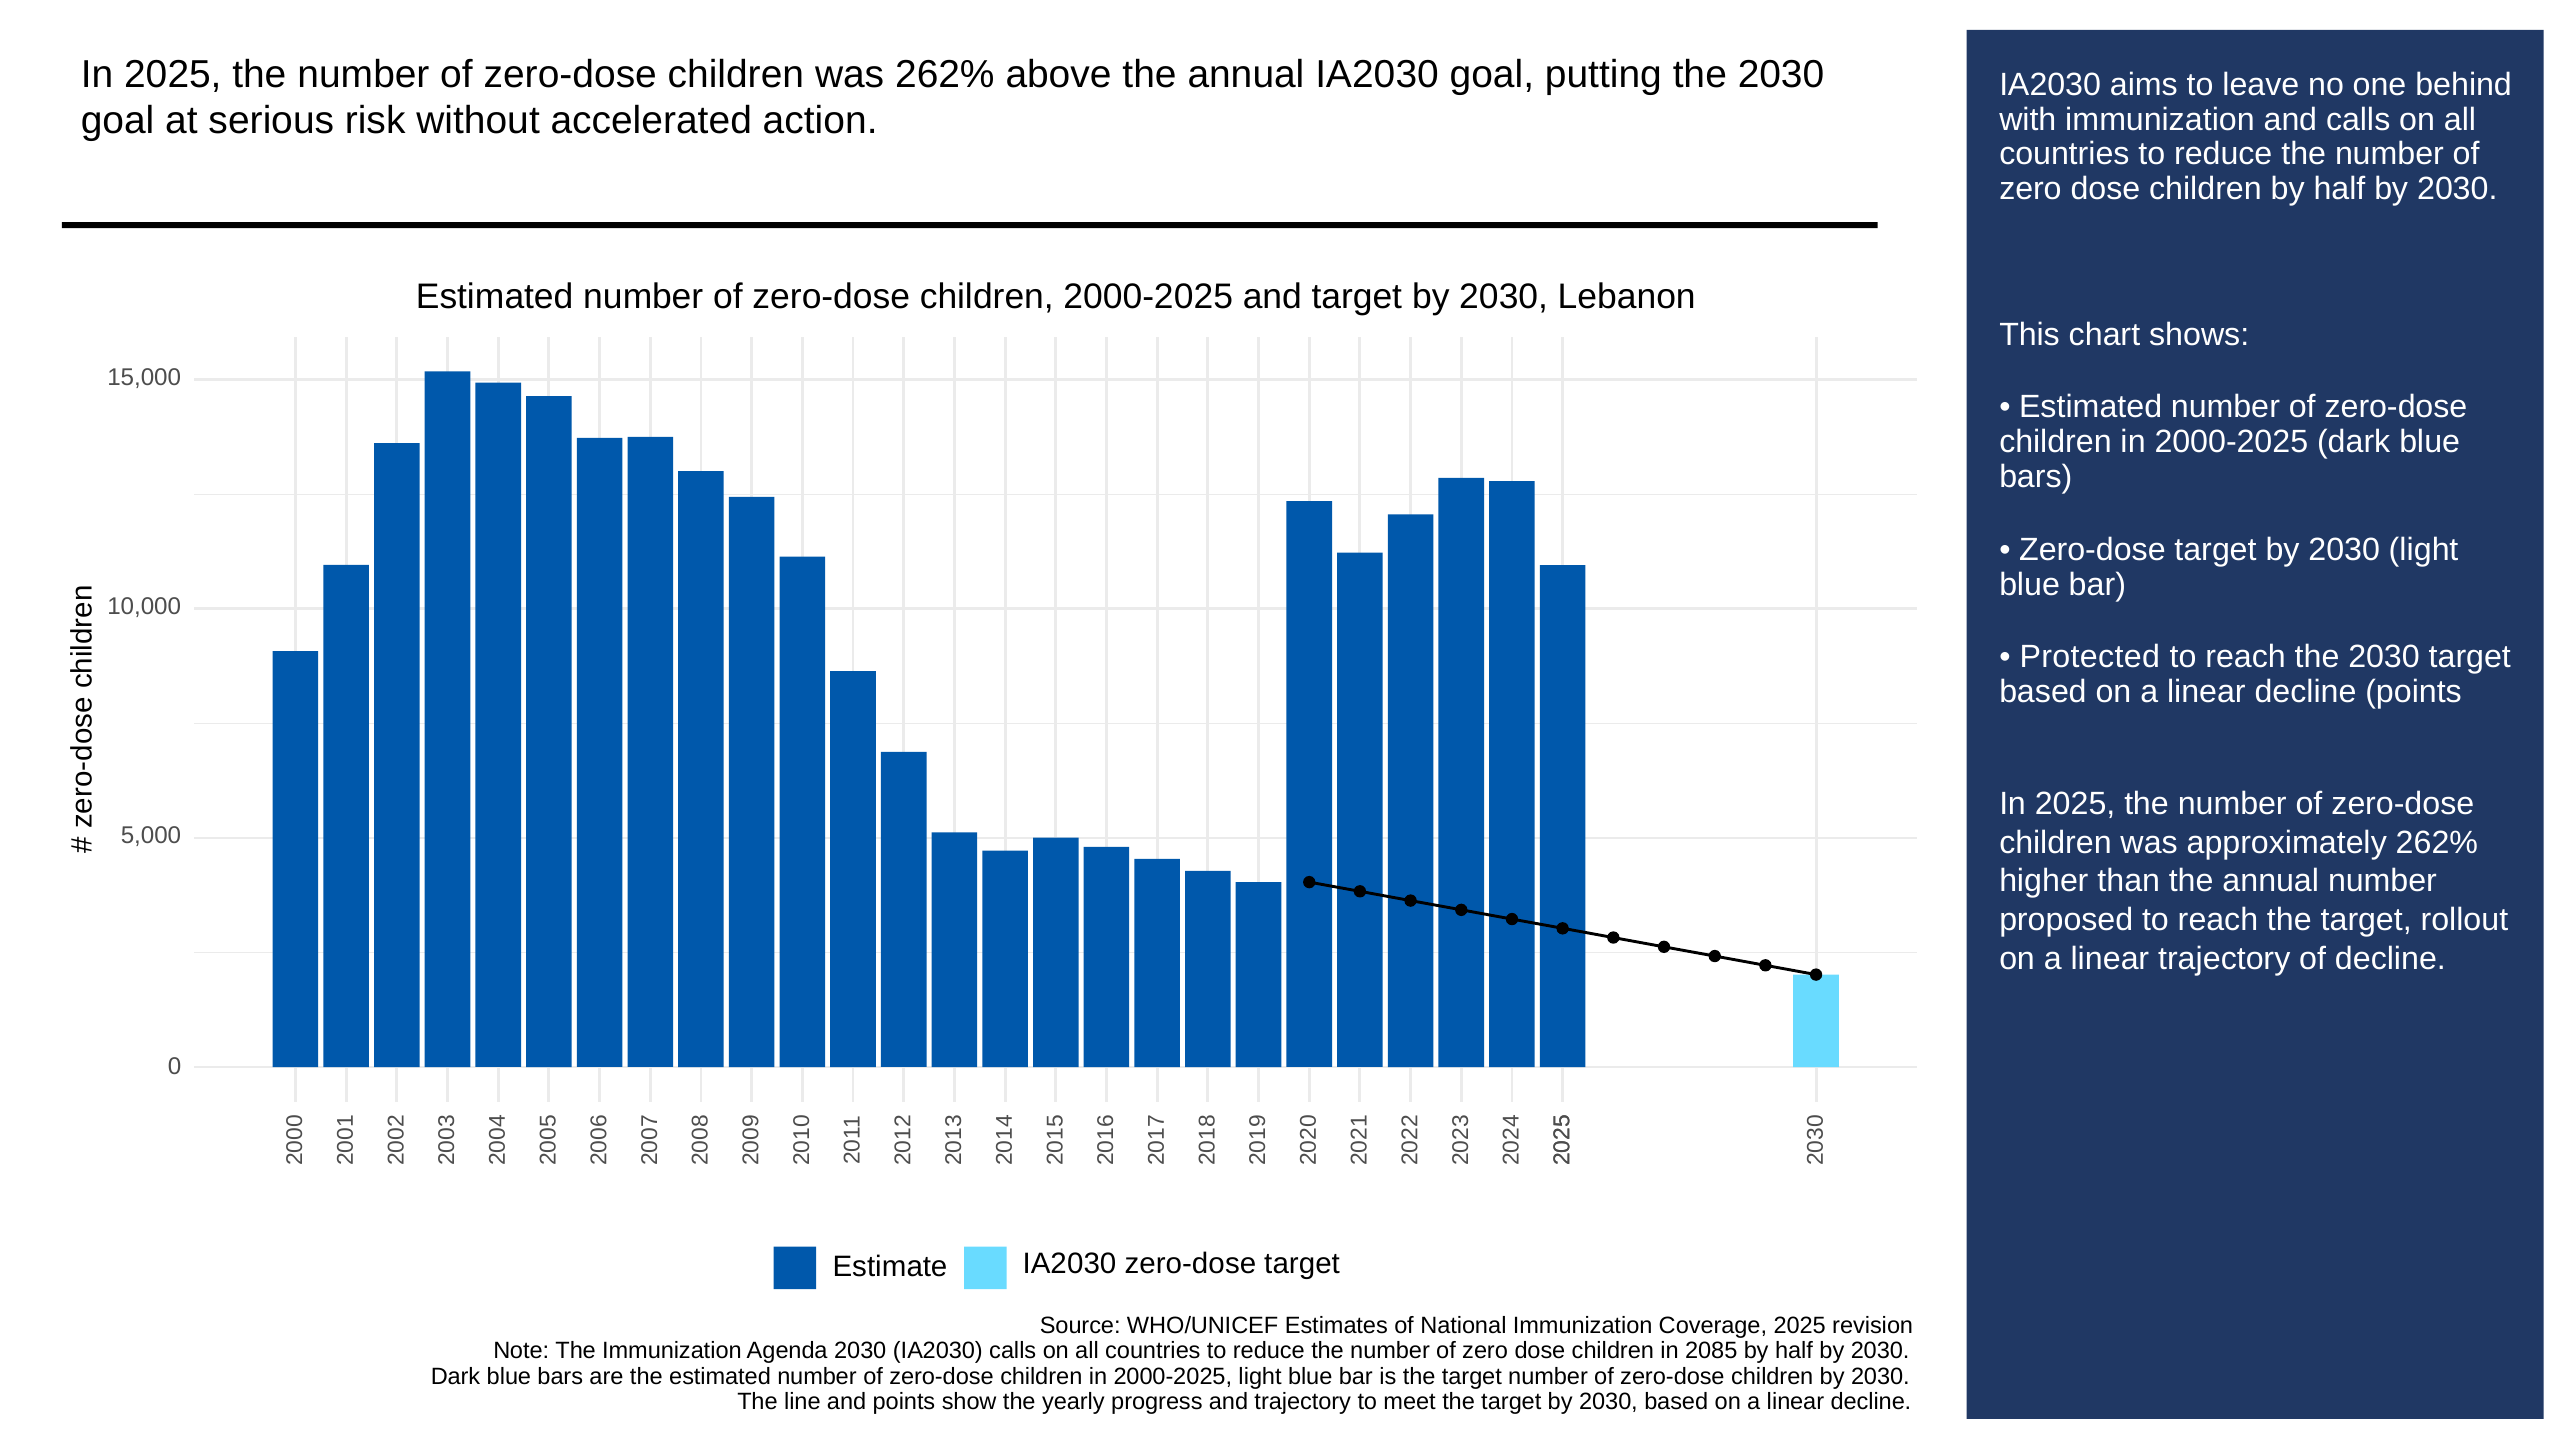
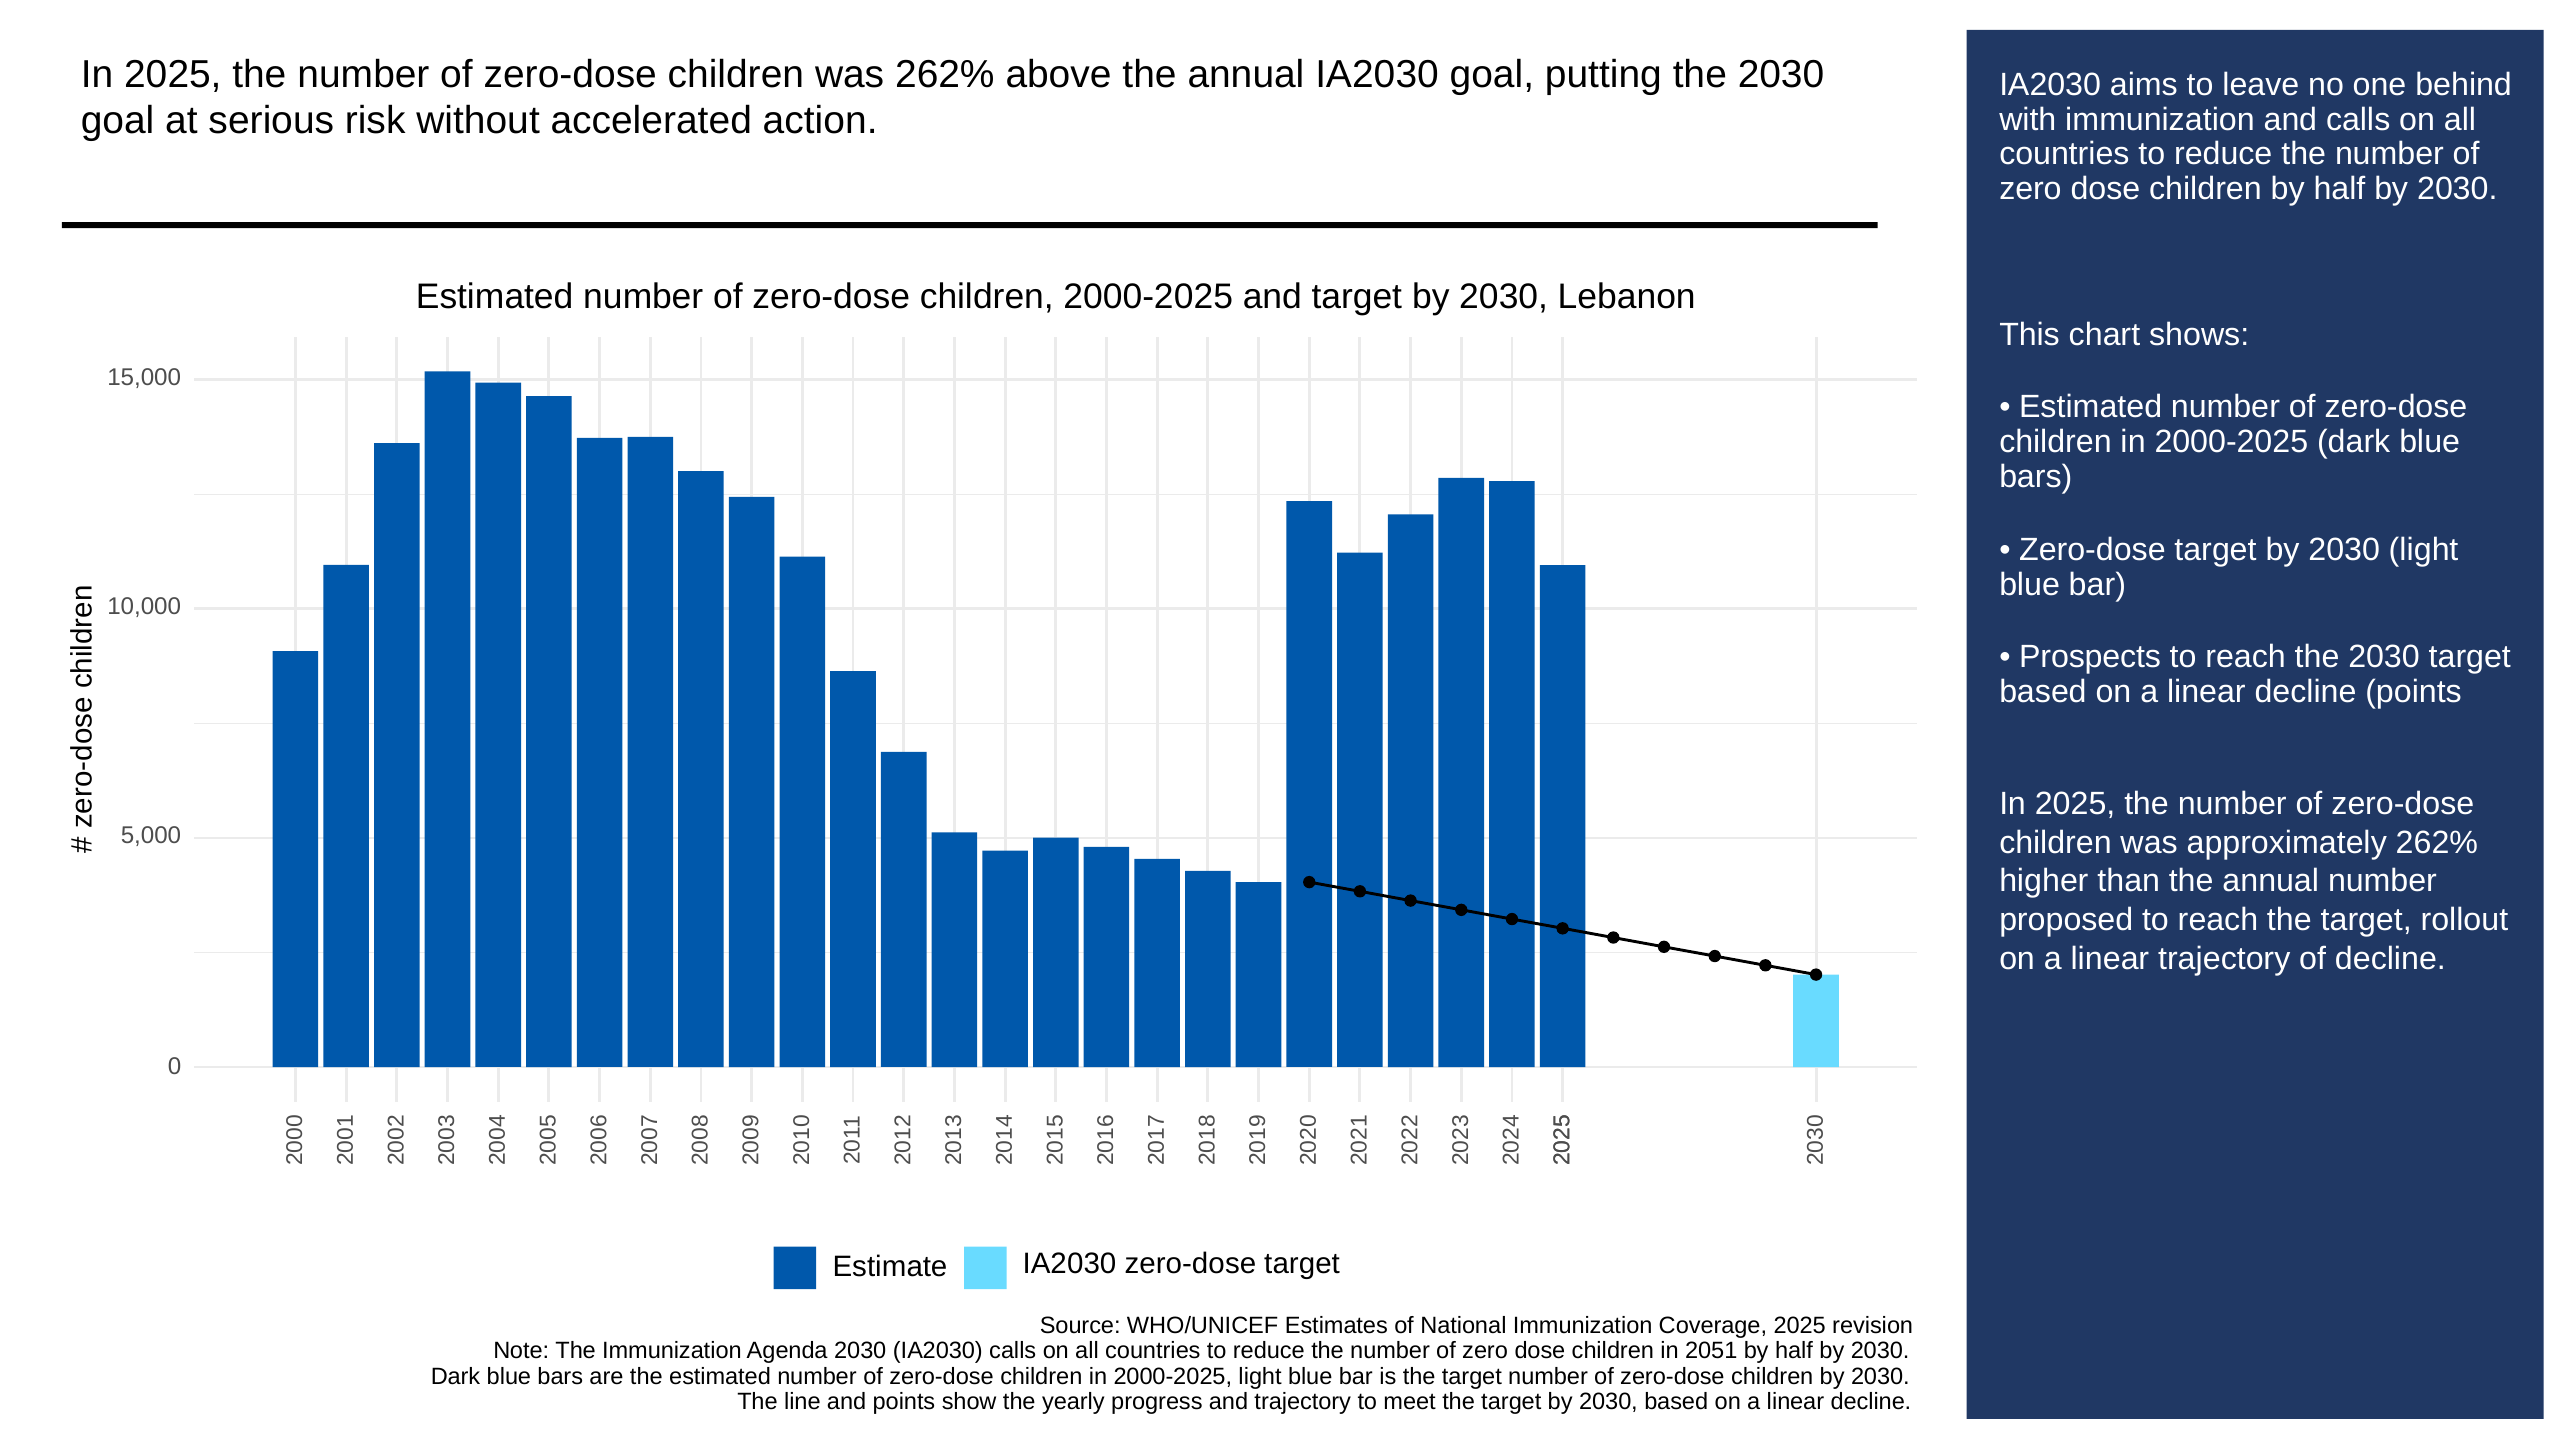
Protected: Protected -> Prospects (2090, 657)
2085: 2085 -> 2051 (1711, 1351)
